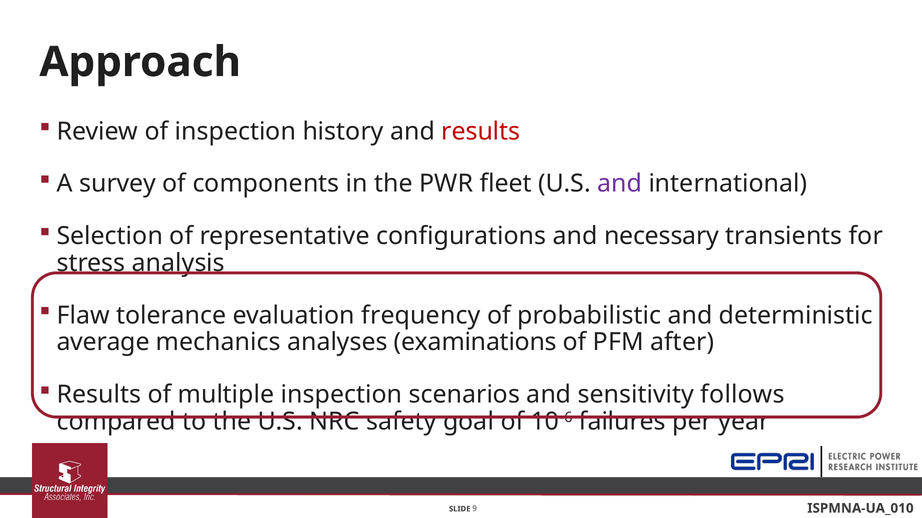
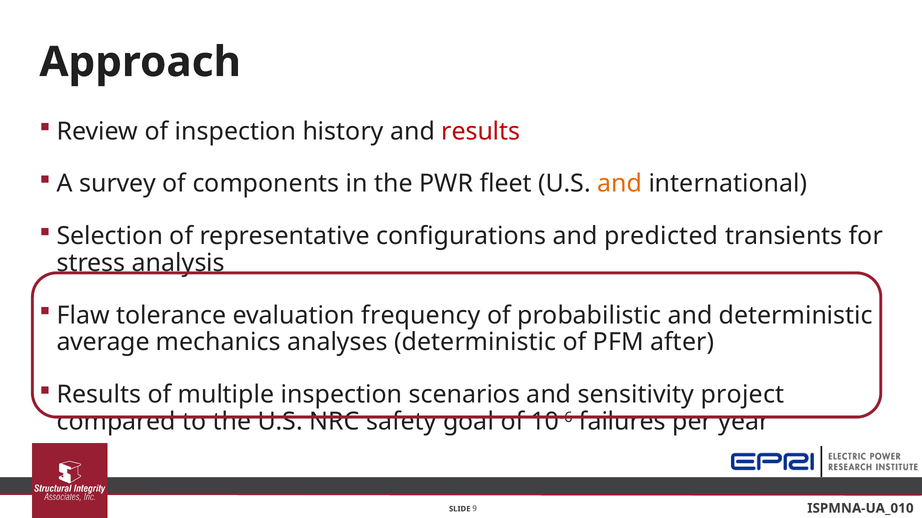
and colour: purple -> orange (620, 184)
necessary: necessary -> predicted (661, 236)
analyses examinations: examinations -> deterministic (475, 343)
follows: follows -> project (743, 395)
